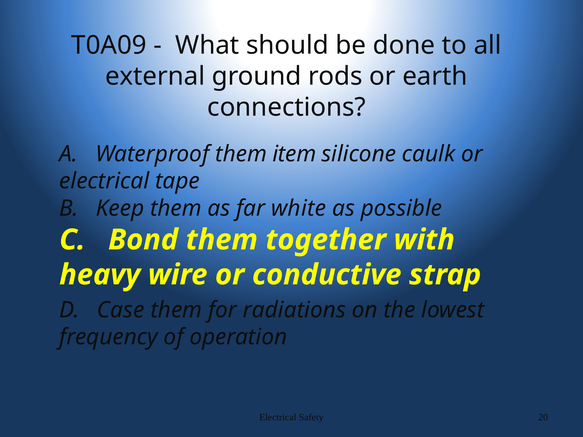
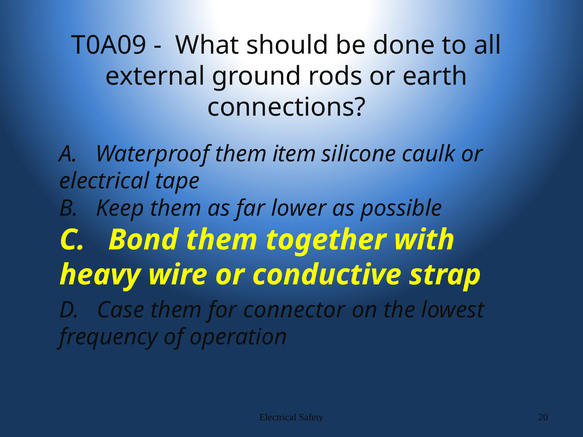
white: white -> lower (299, 208)
radiations: radiations -> connector (294, 310)
